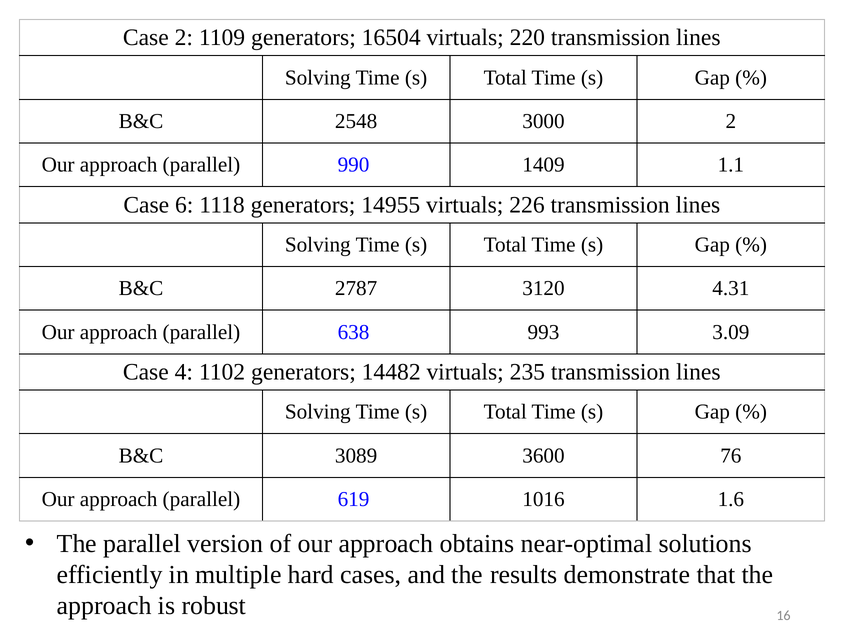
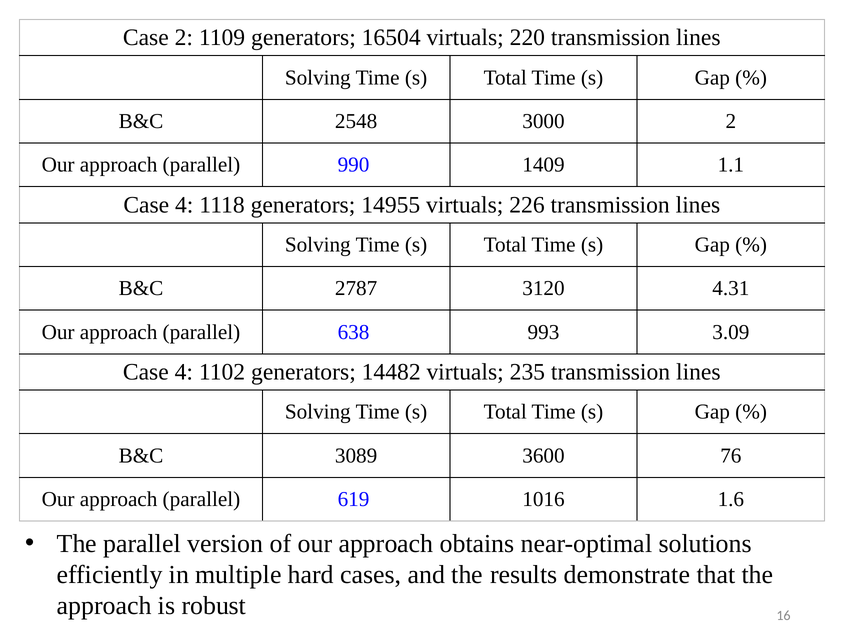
6: 6 -> 4 (184, 205)
